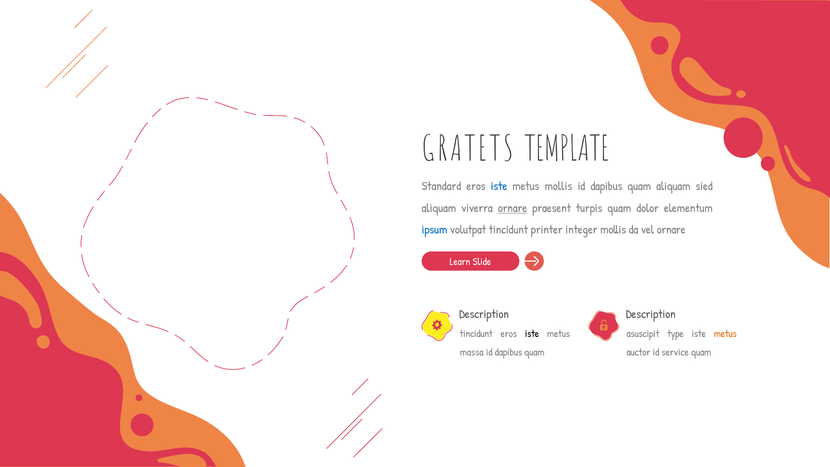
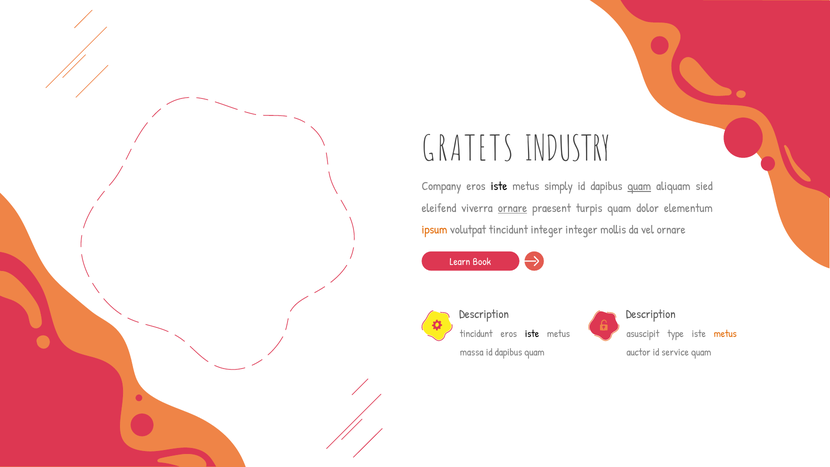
TEMPLATE: TEMPLATE -> INDUSTRY (567, 149)
Standard: Standard -> Company (442, 186)
iste colour: blue -> black (499, 186)
metus mollis: mollis -> simply (559, 186)
quam underline: none -> present (639, 186)
aliquam: aliquam -> eleifend (439, 208)
ipsum colour: blue -> orange (434, 230)
tincidunt printer: printer -> integer (547, 230)
Slide: Slide -> Book (482, 262)
